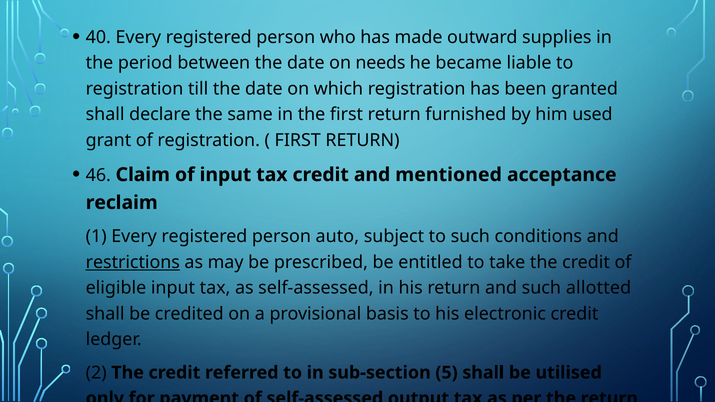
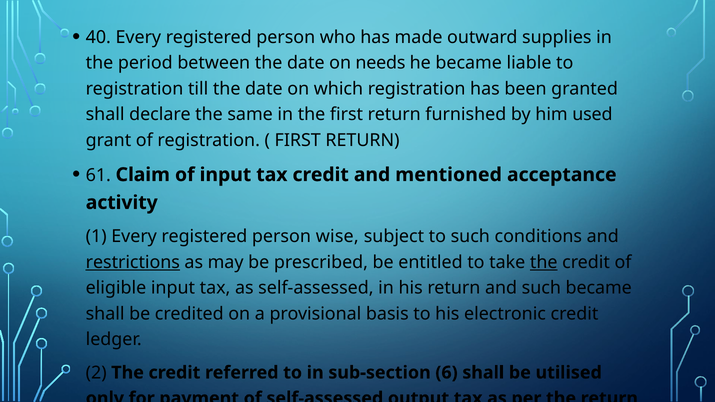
46: 46 -> 61 (98, 175)
reclaim: reclaim -> activity (122, 203)
auto: auto -> wise (337, 237)
the underline: none -> present (544, 262)
such allotted: allotted -> became (599, 288)
5: 5 -> 6 (447, 373)
